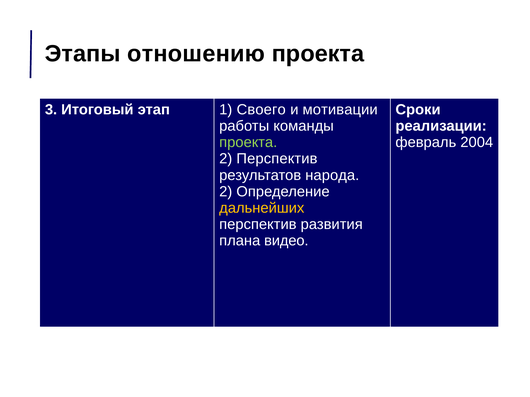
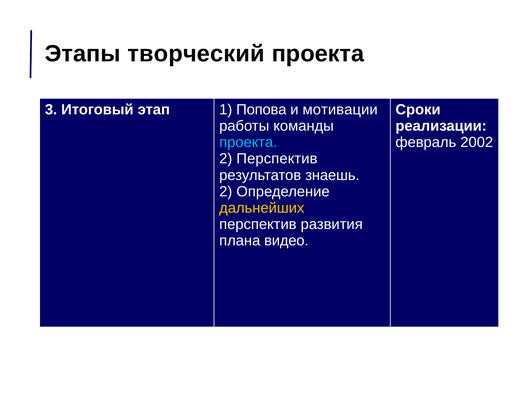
отношению: отношению -> творческий (196, 54)
Своего: Своего -> Попова (261, 110)
проекта colour: light green -> light blue (248, 143)
2004: 2004 -> 2002 (477, 143)
народа: народа -> знаешь (332, 175)
